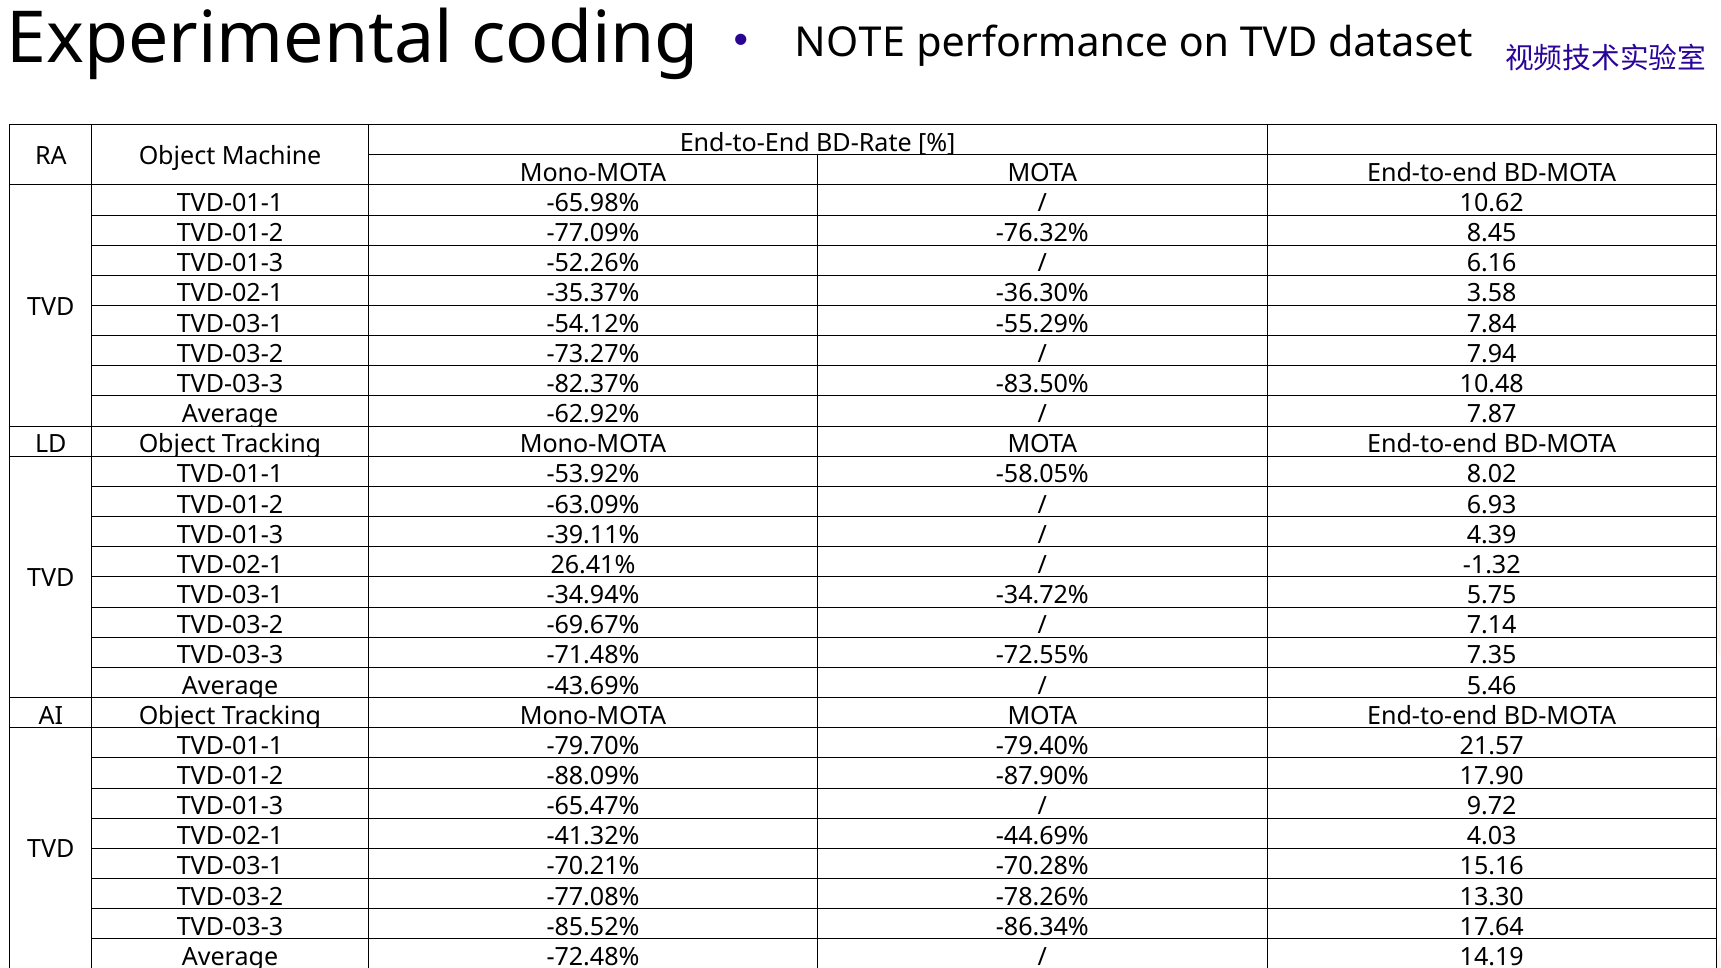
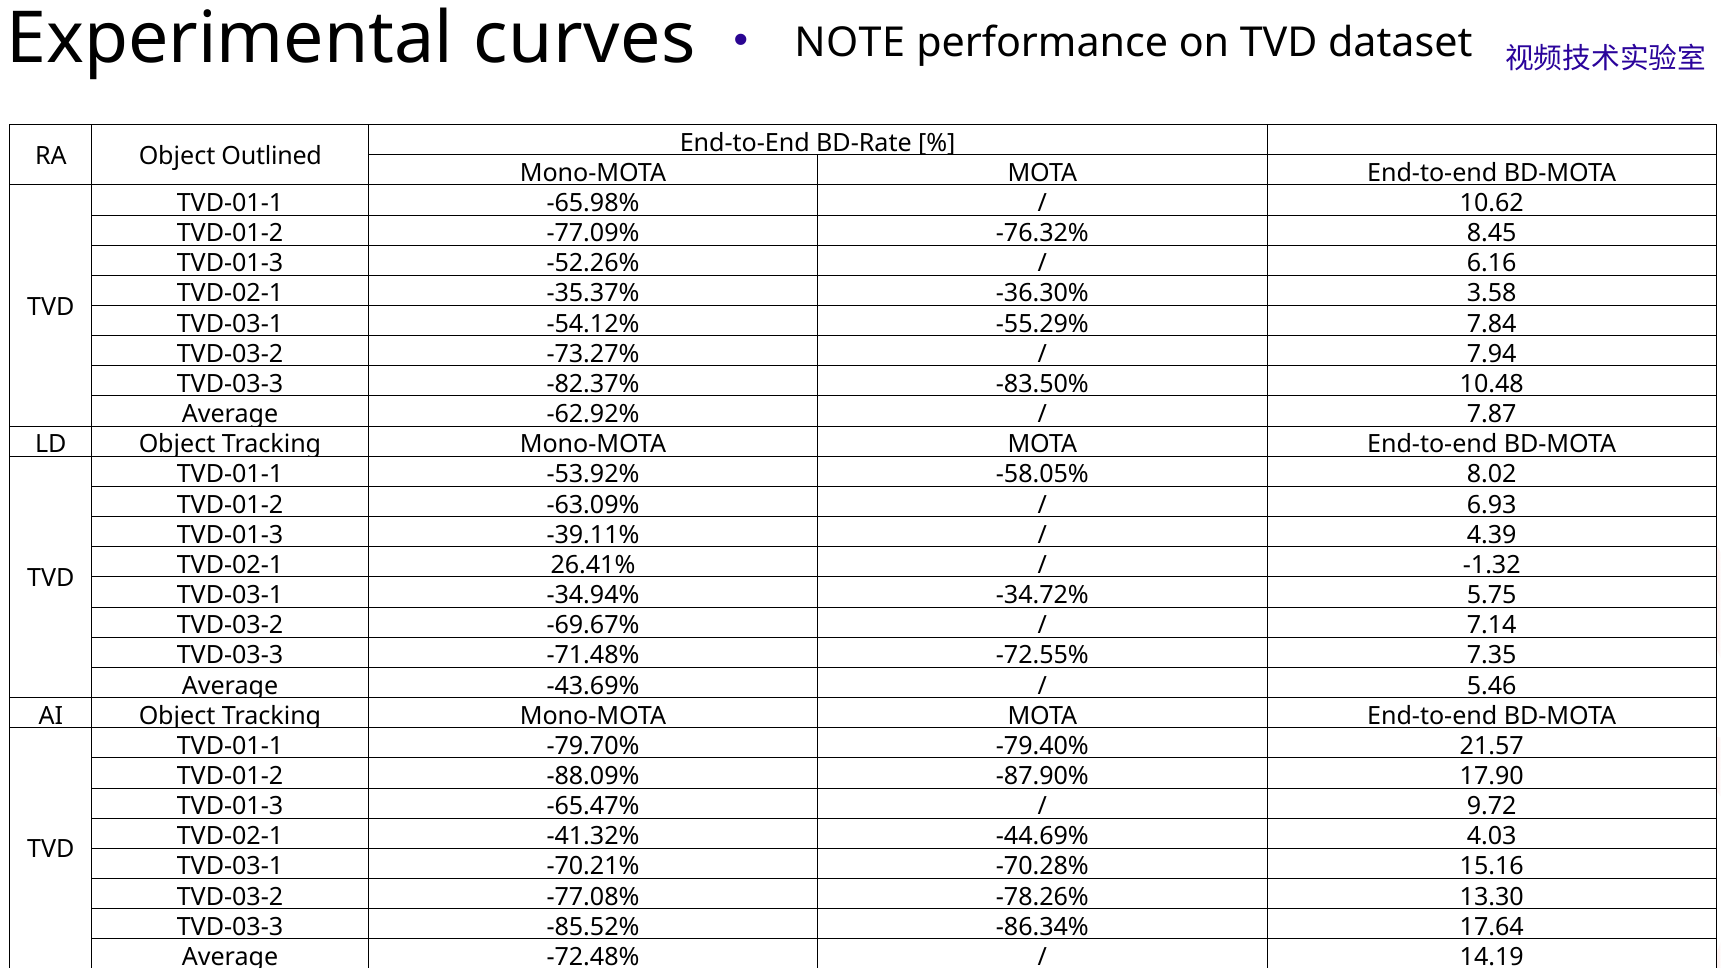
Experimental coding: coding -> curves (585, 39)
Object Machine: Machine -> Outlined (272, 156)
